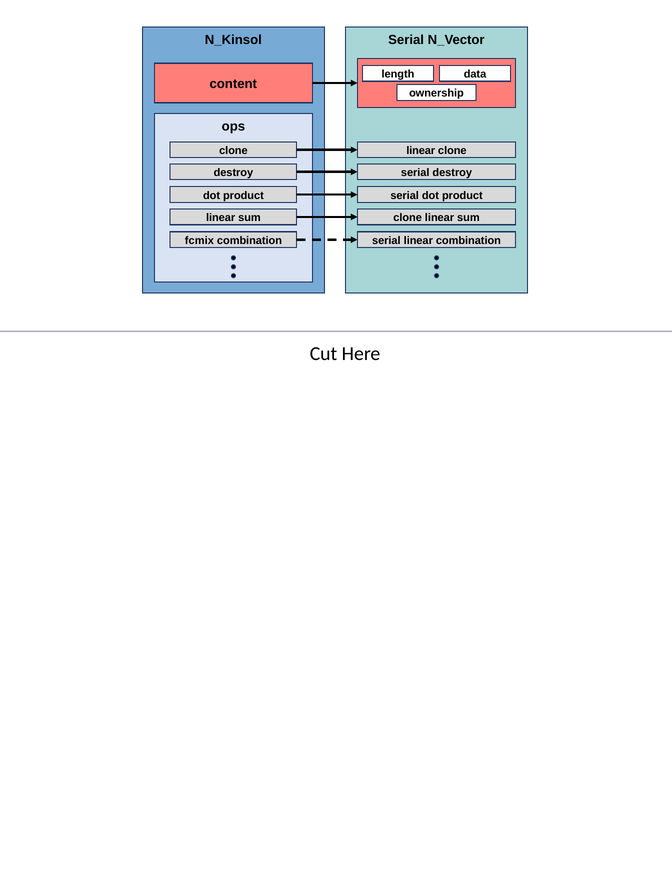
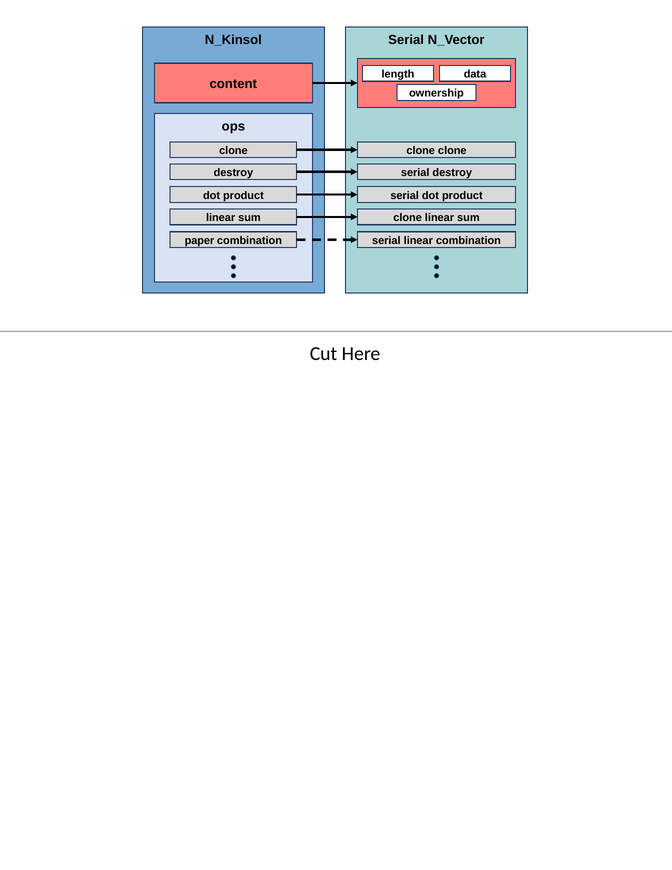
linear: linear -> clone (421, 151)
fcmix: fcmix -> paper (199, 240)
